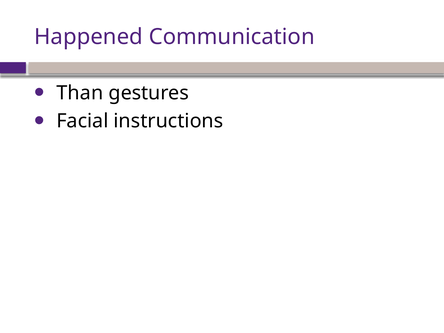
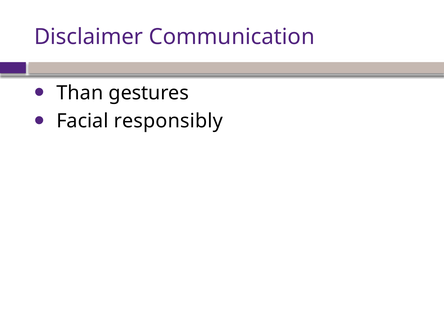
Happened: Happened -> Disclaimer (89, 37)
instructions: instructions -> responsibly (168, 121)
